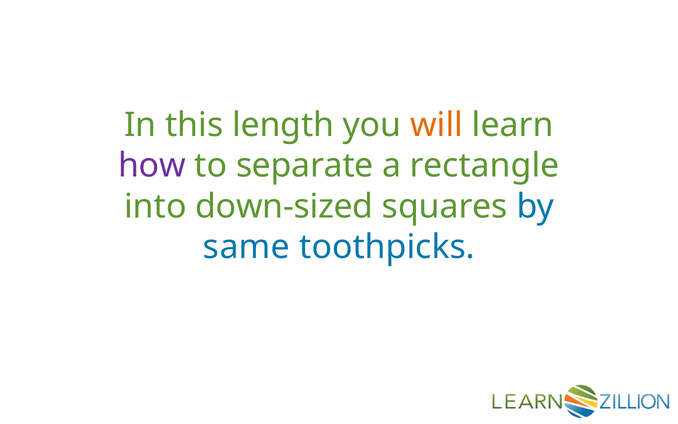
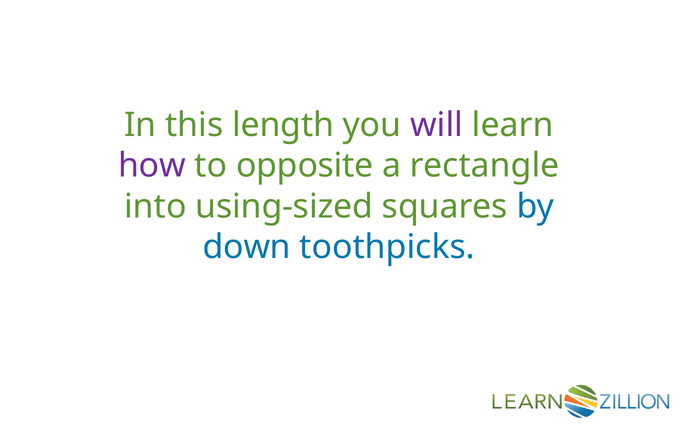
will colour: orange -> purple (437, 125)
separate: separate -> opposite (305, 166)
down-sized: down-sized -> using-sized (284, 206)
same: same -> down (247, 247)
